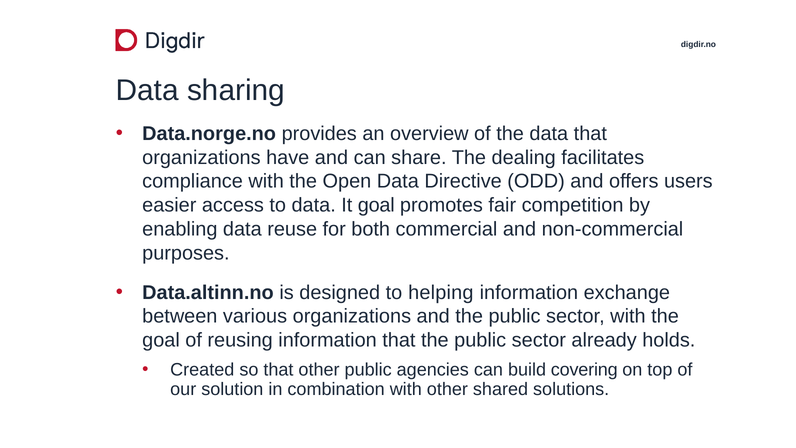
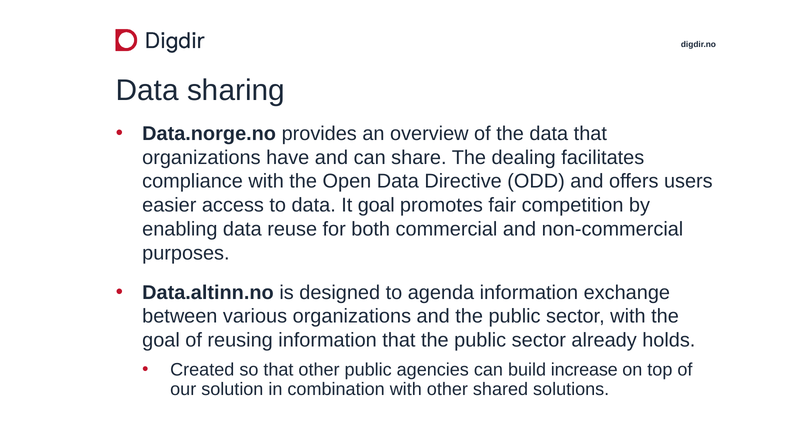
helping: helping -> agenda (441, 292)
covering: covering -> increase (584, 370)
